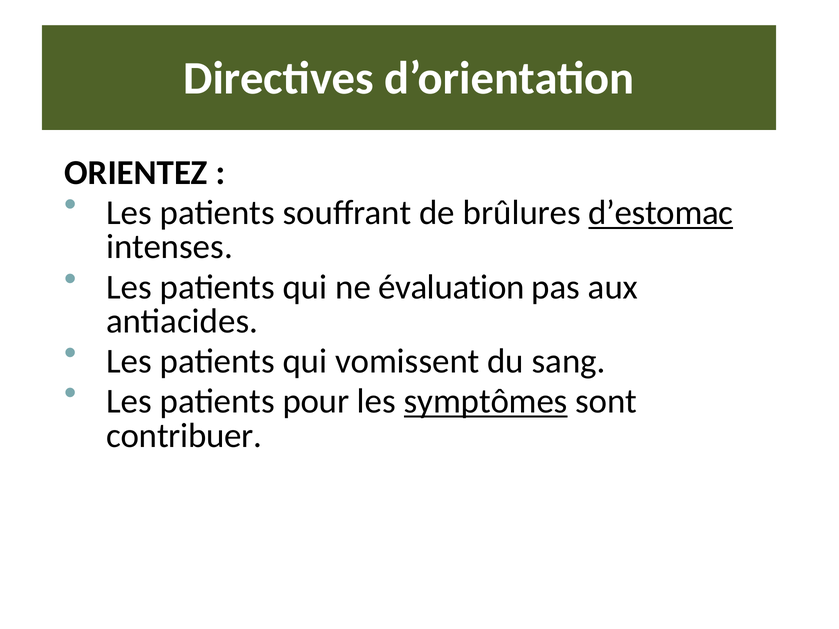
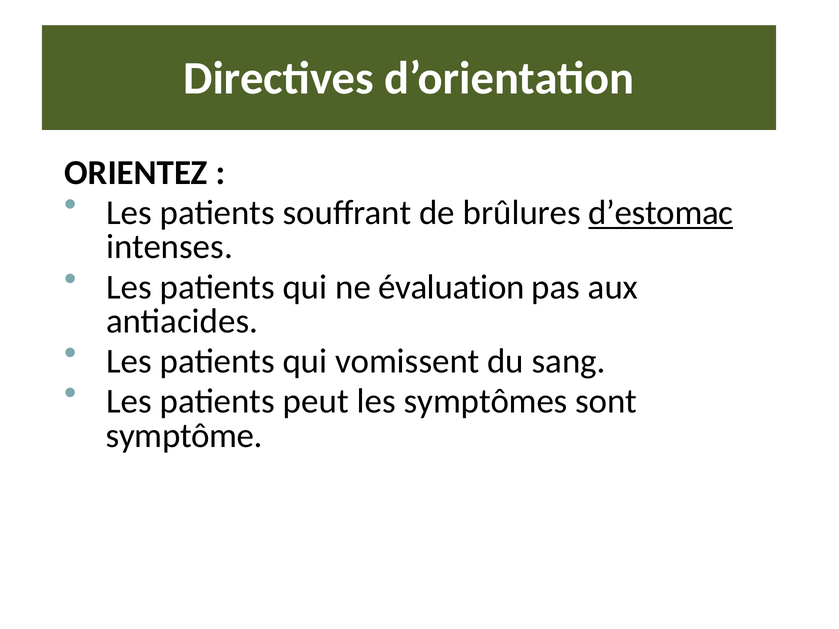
pour: pour -> peut (316, 401)
symptômes underline: present -> none (486, 401)
contribuer: contribuer -> symptôme (184, 436)
